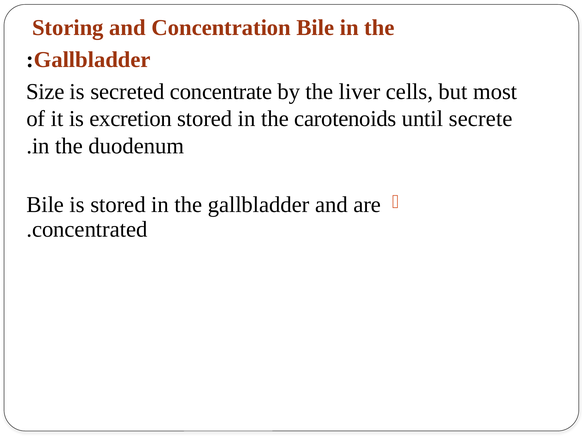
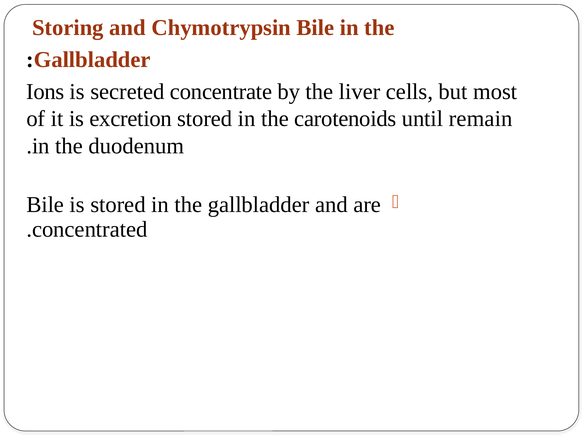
Concentration: Concentration -> Chymotrypsin (221, 28)
Size: Size -> Ions (45, 92)
secrete: secrete -> remain (481, 119)
